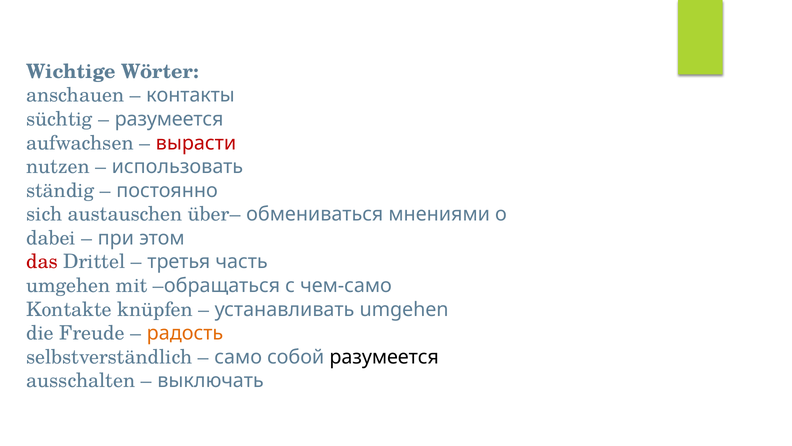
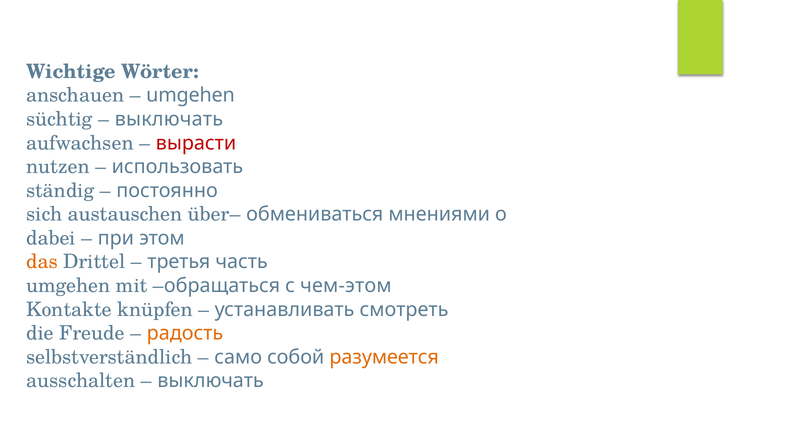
контакты: контакты -> umgehen (191, 95)
разумеется: разумеется -> выключать (169, 119)
das colour: red -> orange (42, 262)
чем-само: чем-само -> чем-этом (346, 285)
устанавливать umgehen: umgehen -> смотреть (404, 309)
разумеется colour: black -> orange (384, 357)
